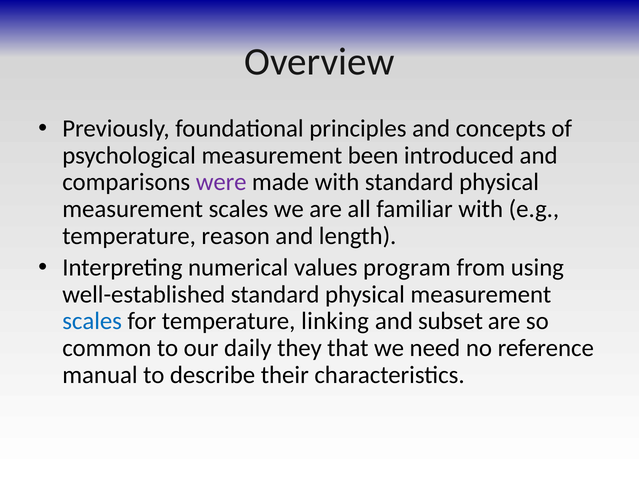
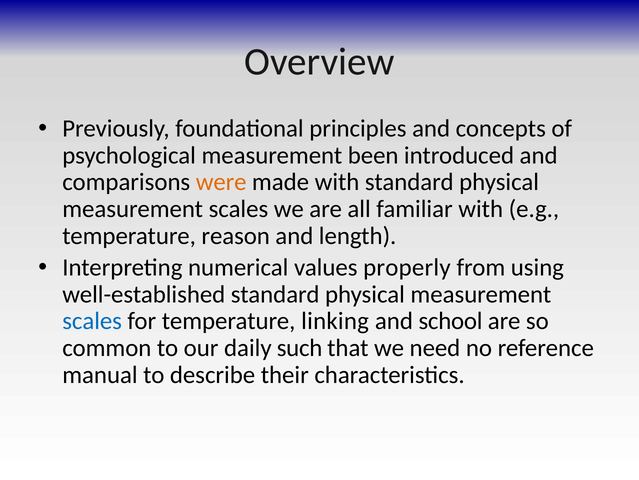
were colour: purple -> orange (221, 182)
program: program -> properly (407, 267)
subset: subset -> school (450, 321)
they: they -> such (300, 348)
